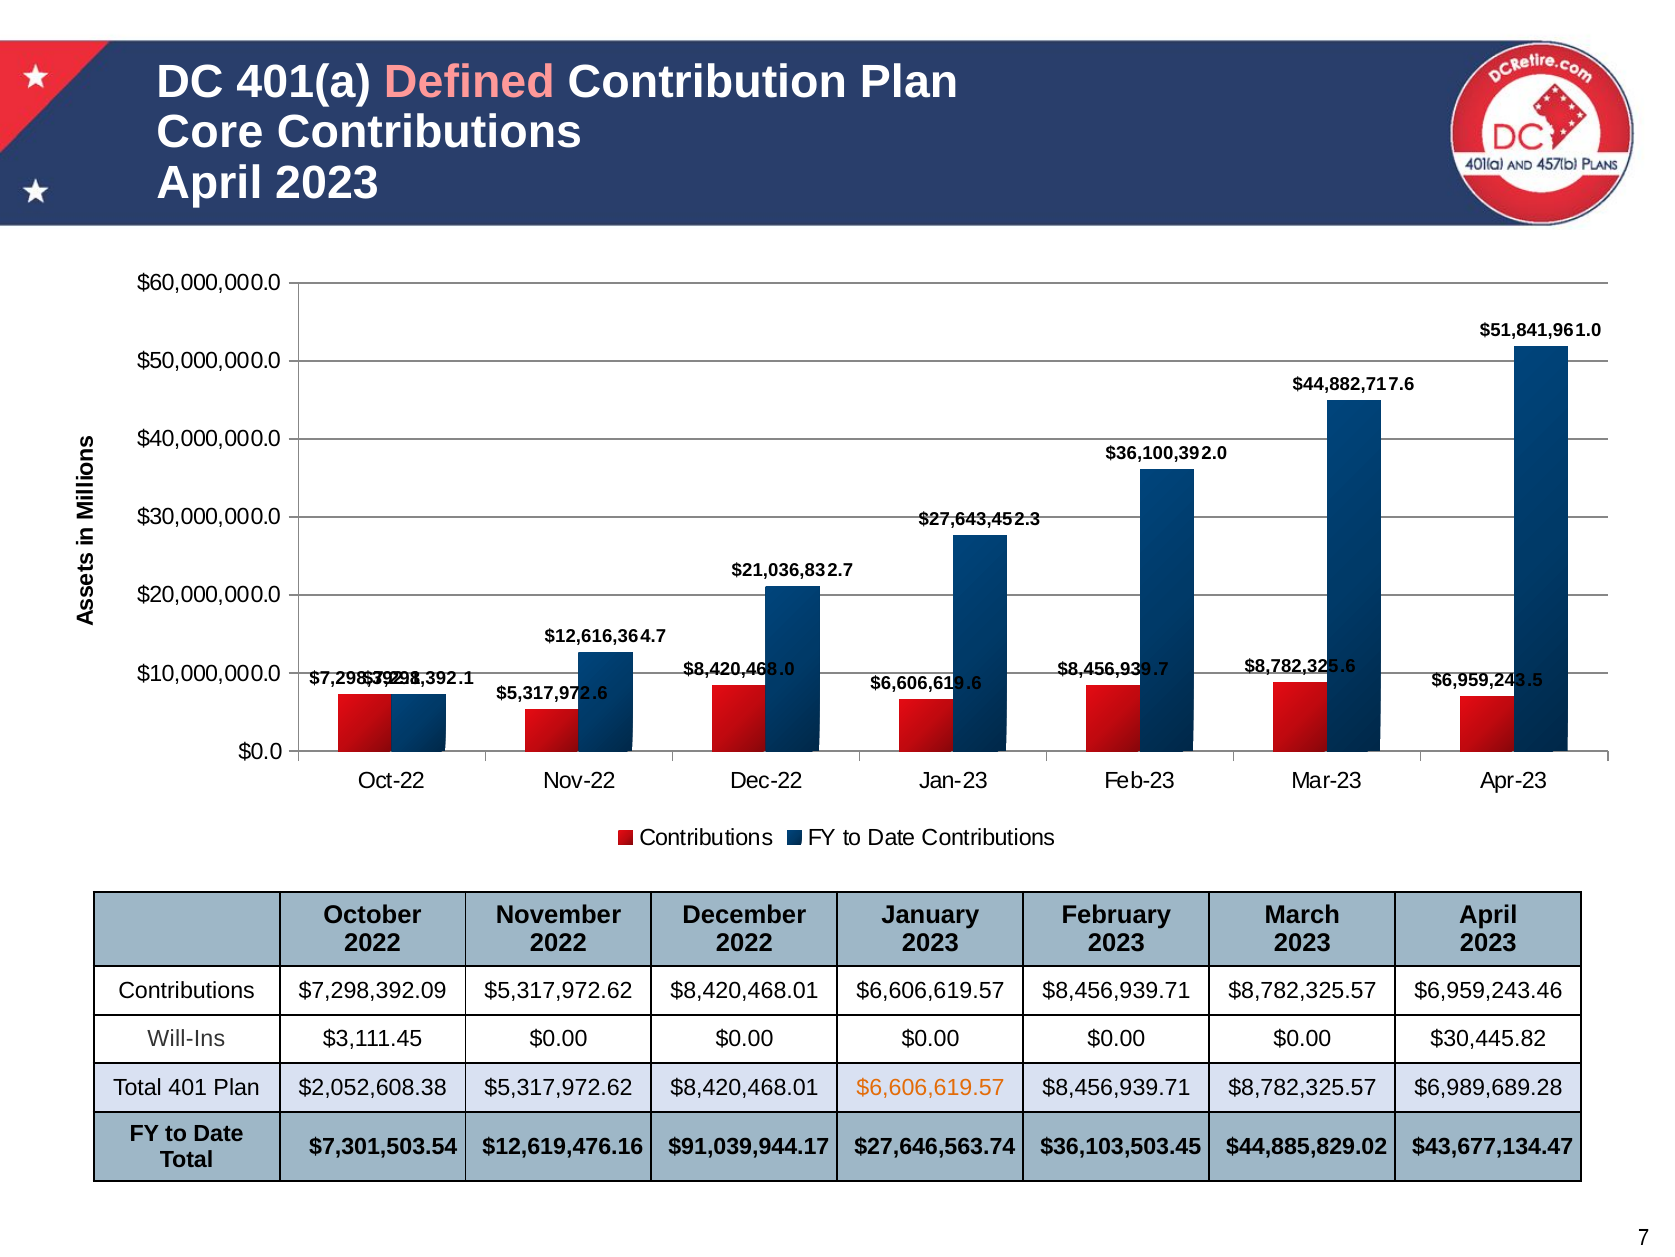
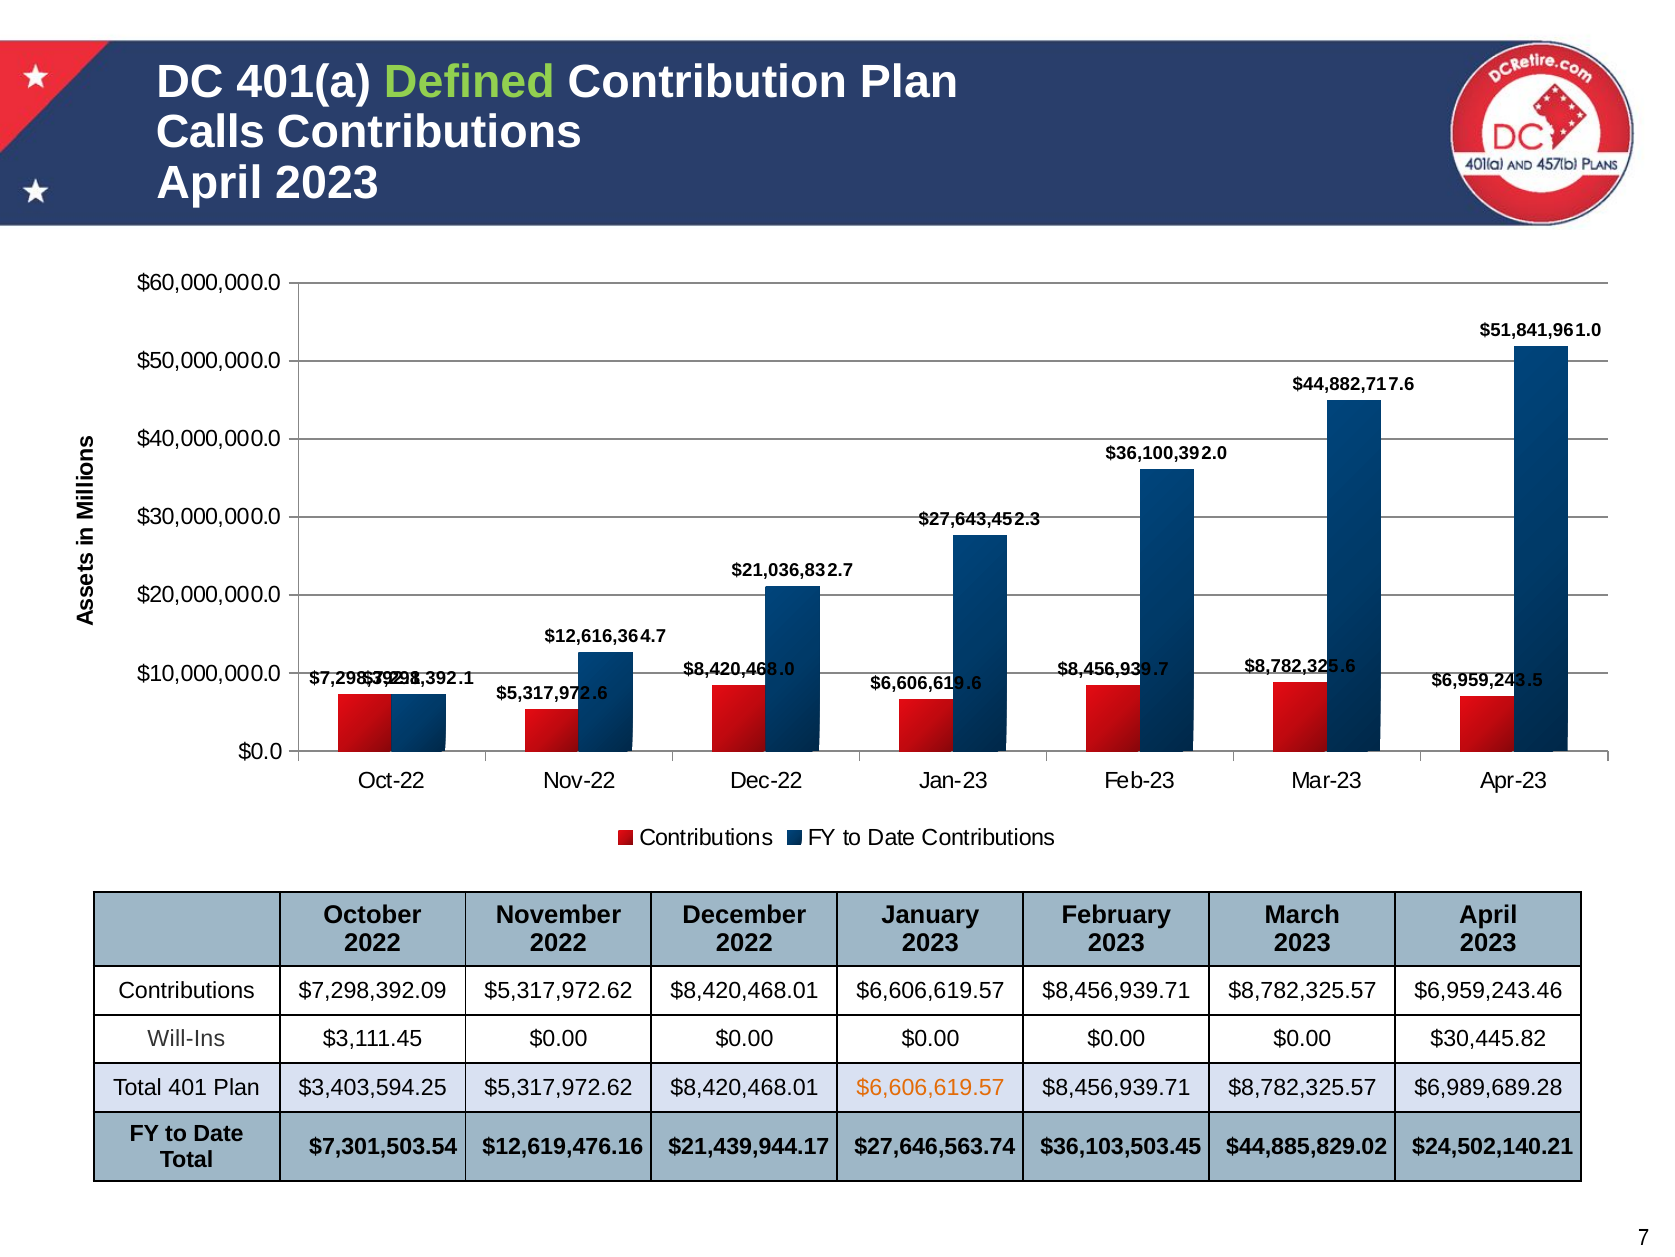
Defined colour: pink -> light green (469, 82)
Core: Core -> Calls (210, 132)
$2,052,608.38: $2,052,608.38 -> $3,403,594.25 (373, 1088)
$91,039,944.17: $91,039,944.17 -> $21,439,944.17 (749, 1146)
$43,677,134.47: $43,677,134.47 -> $24,502,140.21 (1493, 1146)
